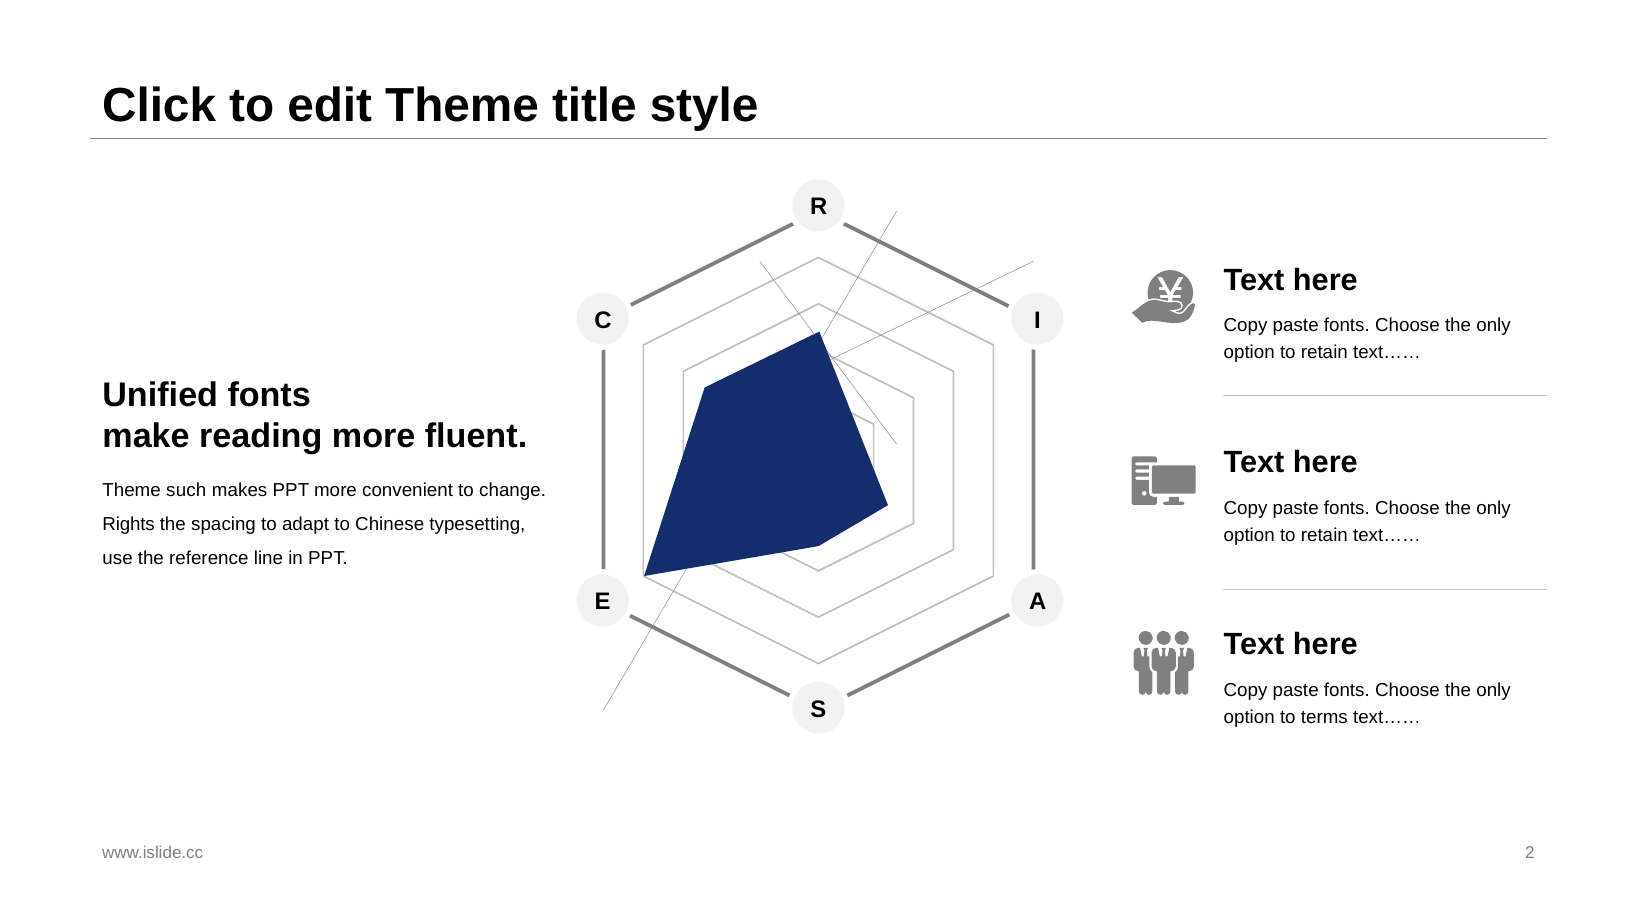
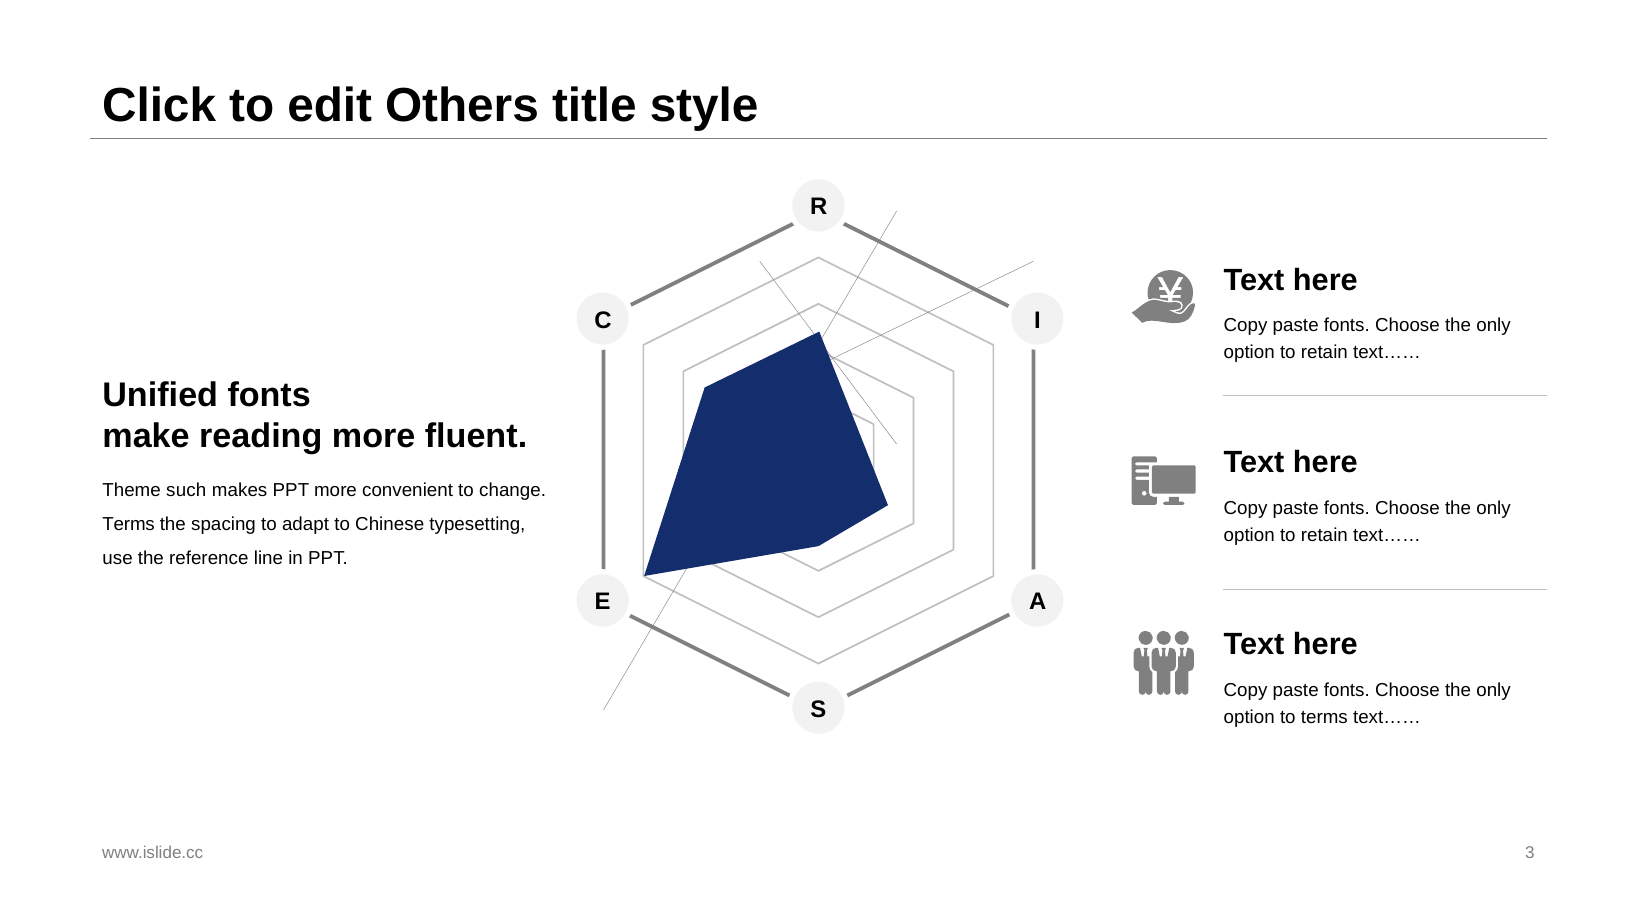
edit Theme: Theme -> Others (462, 106)
Rights: Rights -> Terms (129, 524)
2: 2 -> 3 (1530, 853)
